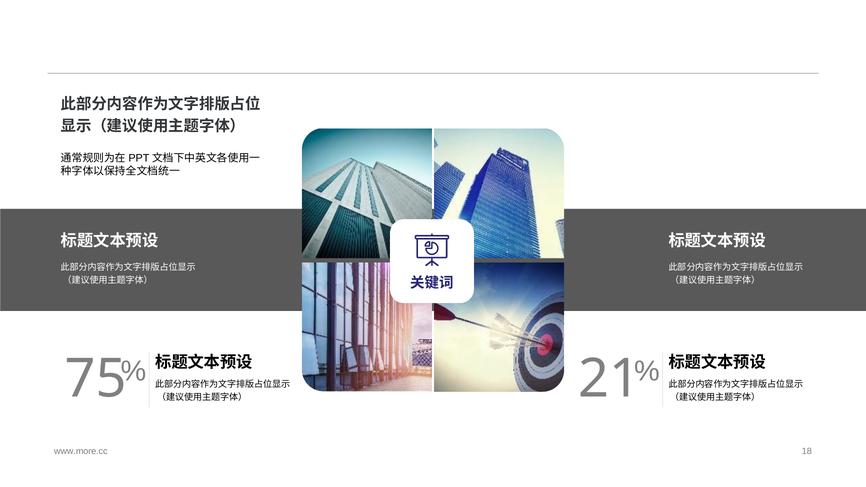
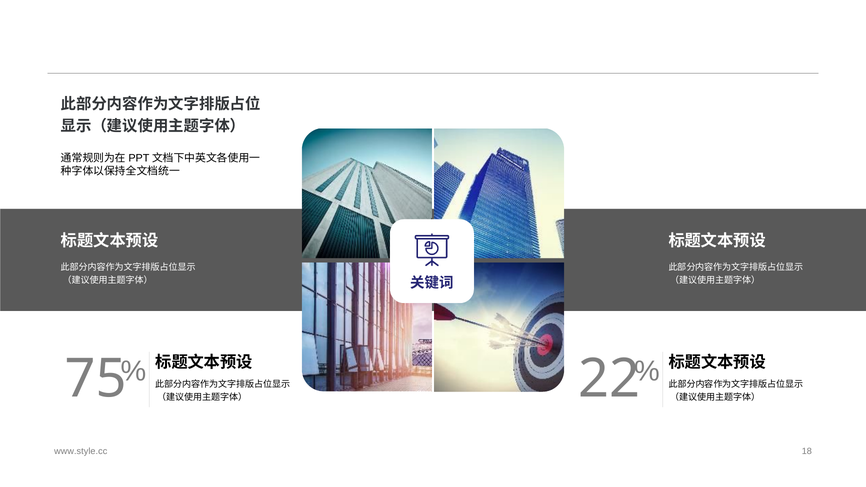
21: 21 -> 22 (609, 379)
www.more.cc: www.more.cc -> www.style.cc (81, 451)
